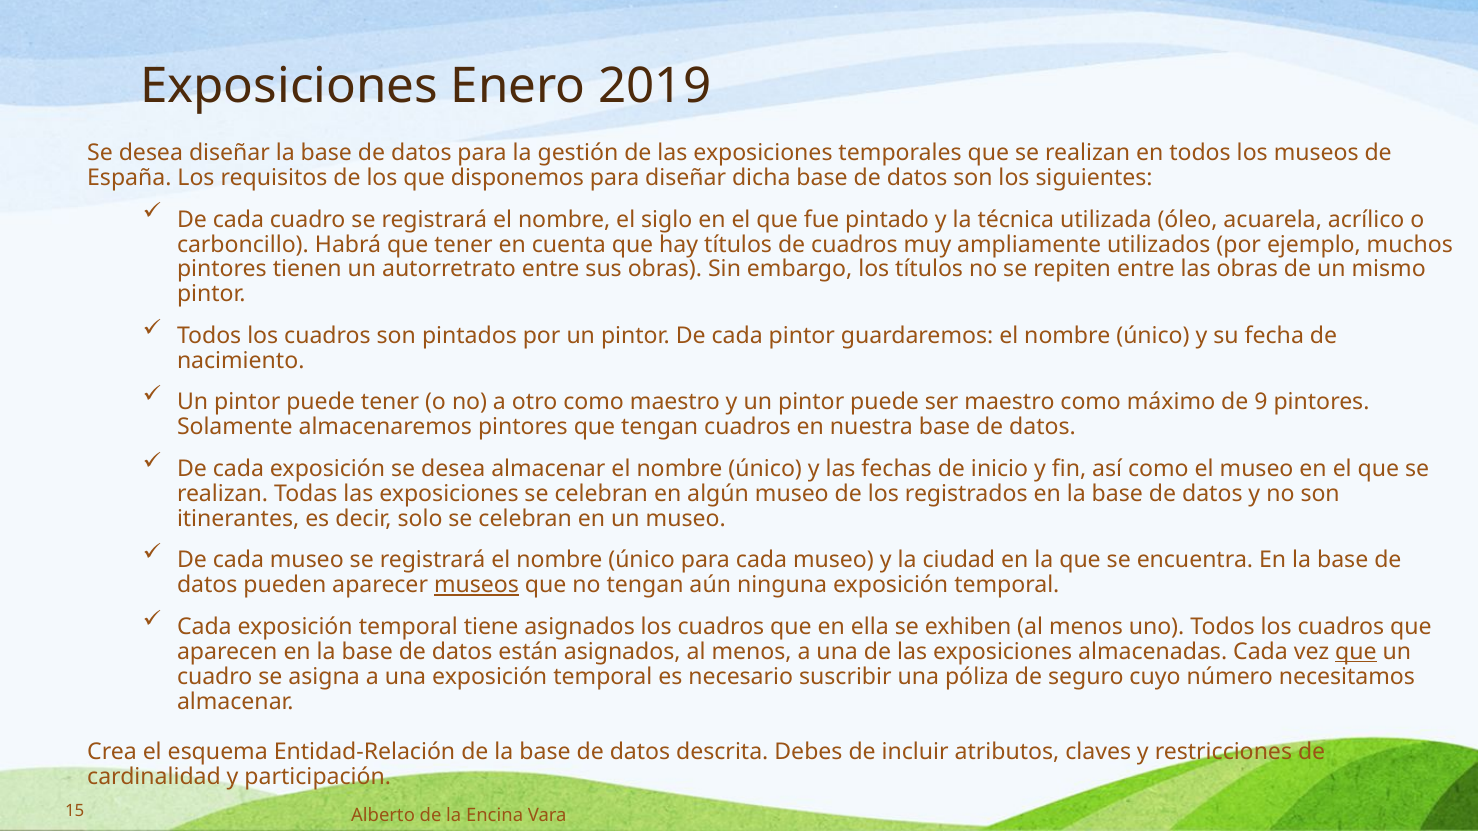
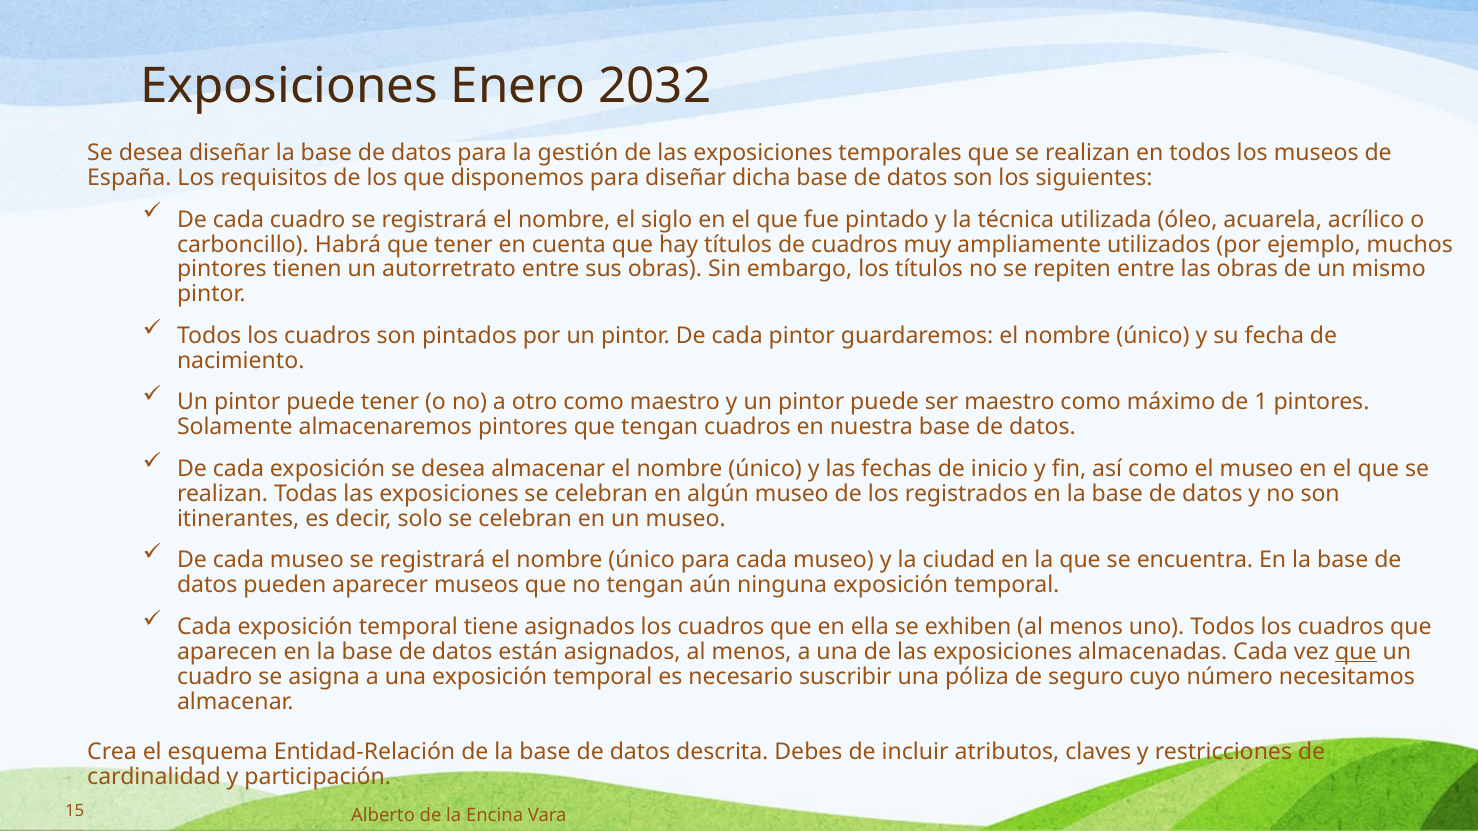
2019: 2019 -> 2032 (655, 86)
9: 9 -> 1 (1261, 403)
museos underline: present -> none (477, 585)
